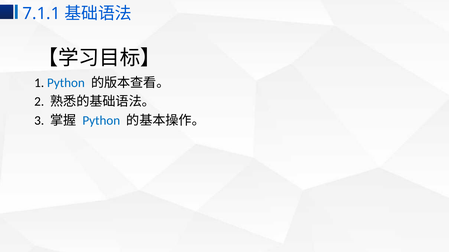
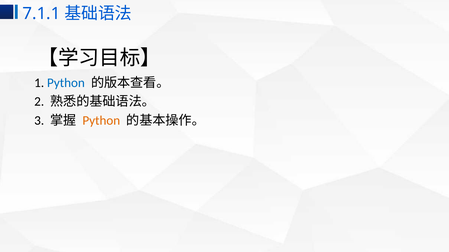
Python colour: blue -> orange (101, 121)
